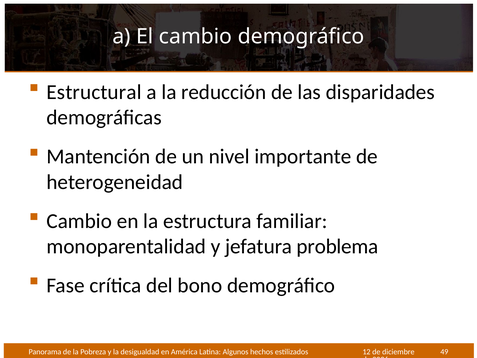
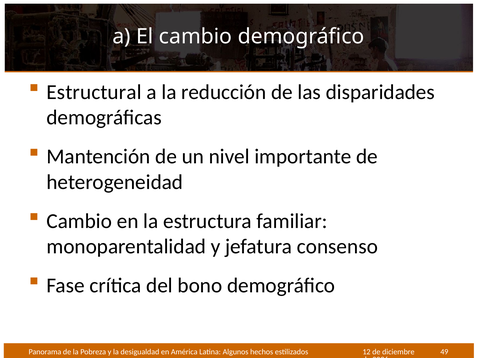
problema: problema -> consenso (337, 246)
